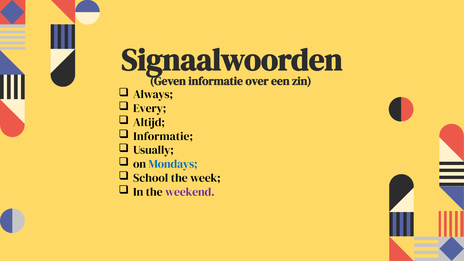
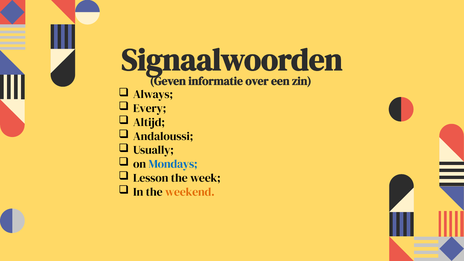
Informatie: Informatie -> Andaloussi (163, 136)
School: School -> Lesson (151, 178)
weekend colour: purple -> orange (190, 192)
